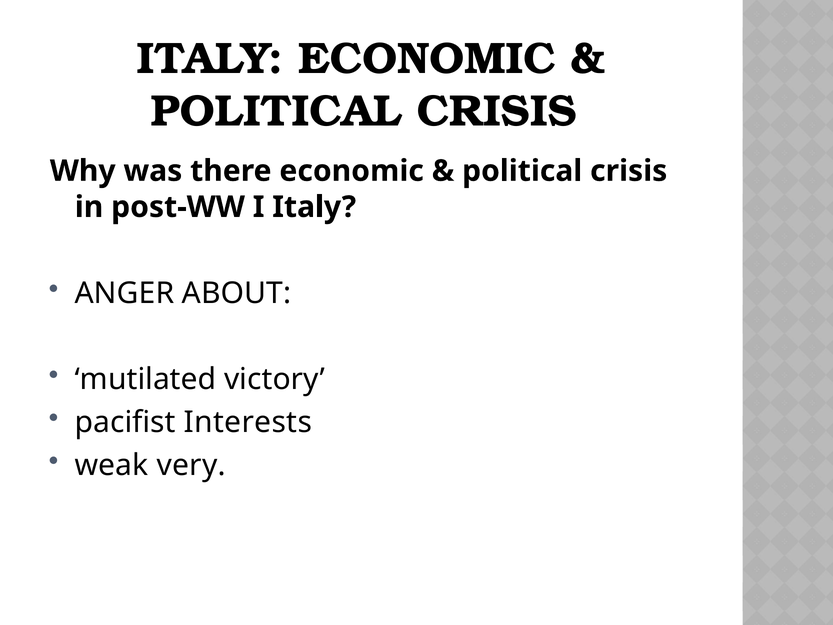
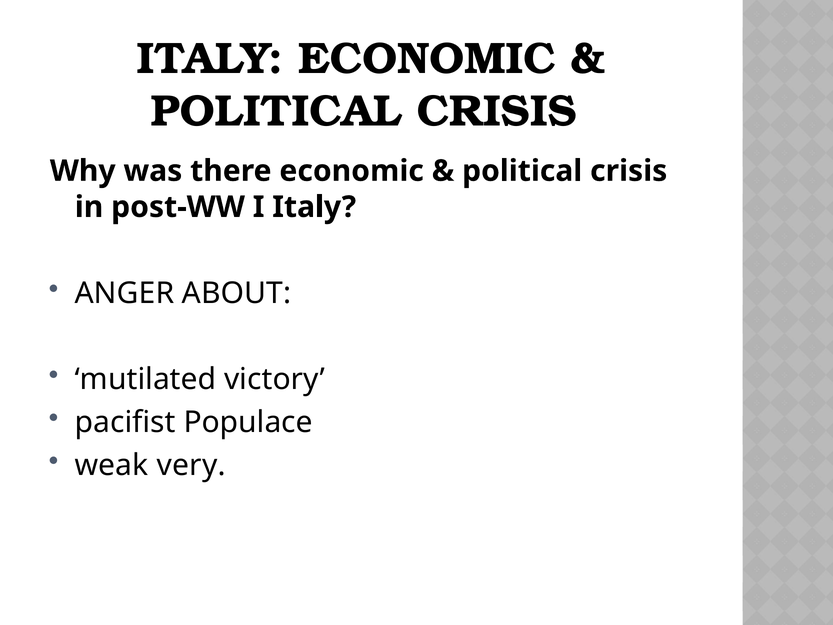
Interests: Interests -> Populace (248, 422)
